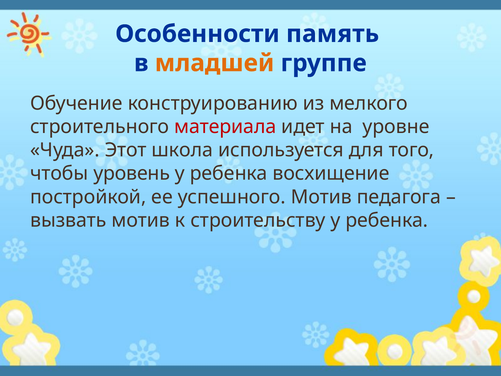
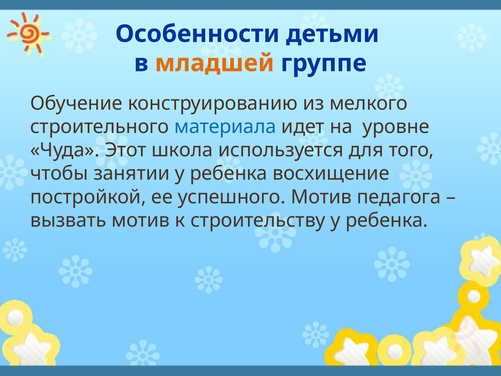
память: память -> детьми (333, 34)
материала colour: red -> blue (225, 127)
уровень: уровень -> занятии (132, 173)
